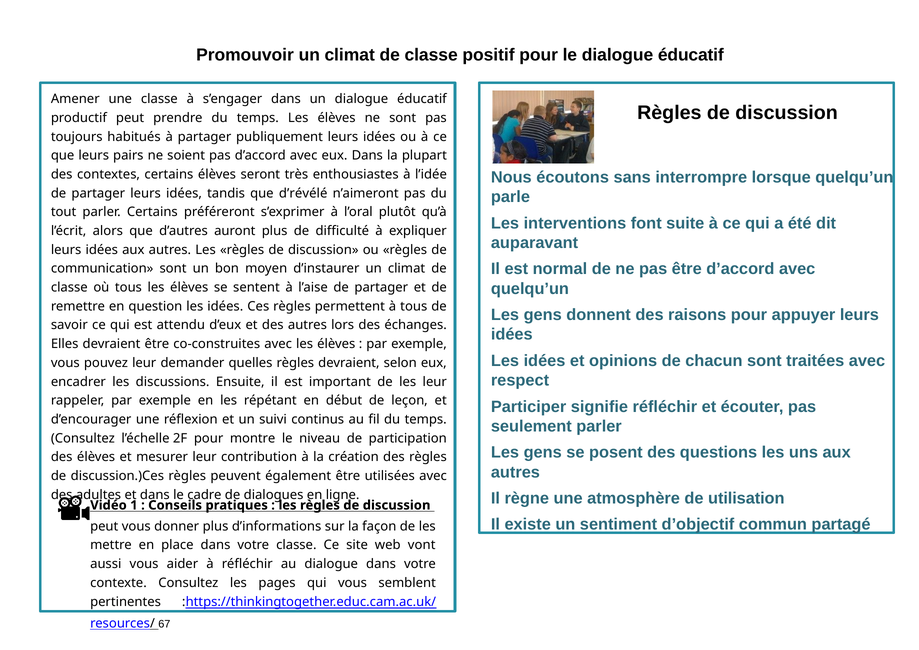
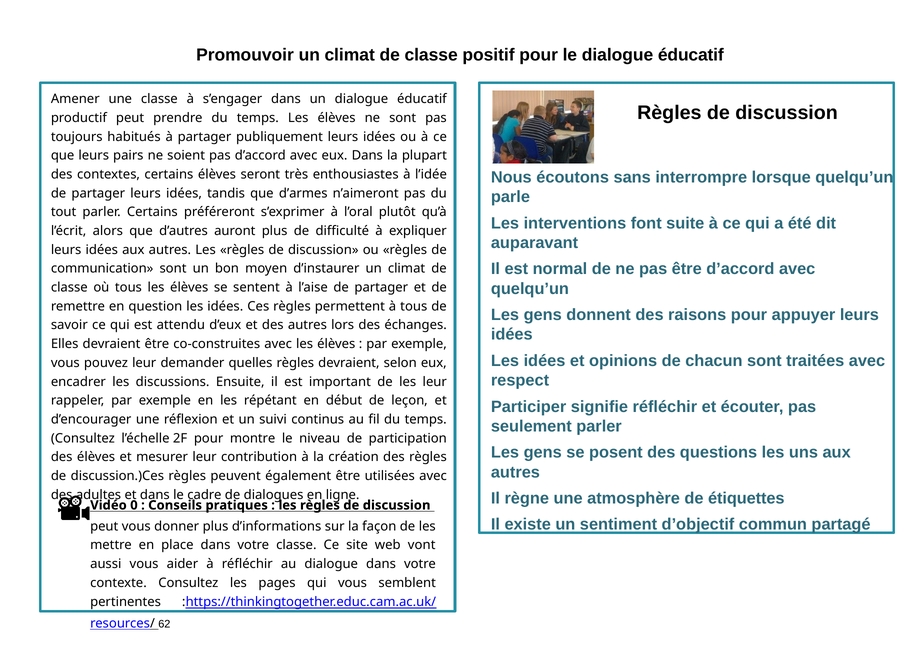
d’révélé: d’révélé -> d’armes (303, 193)
utilisation: utilisation -> étiquettes (746, 498)
1: 1 -> 0 (134, 505)
67: 67 -> 62 (164, 624)
